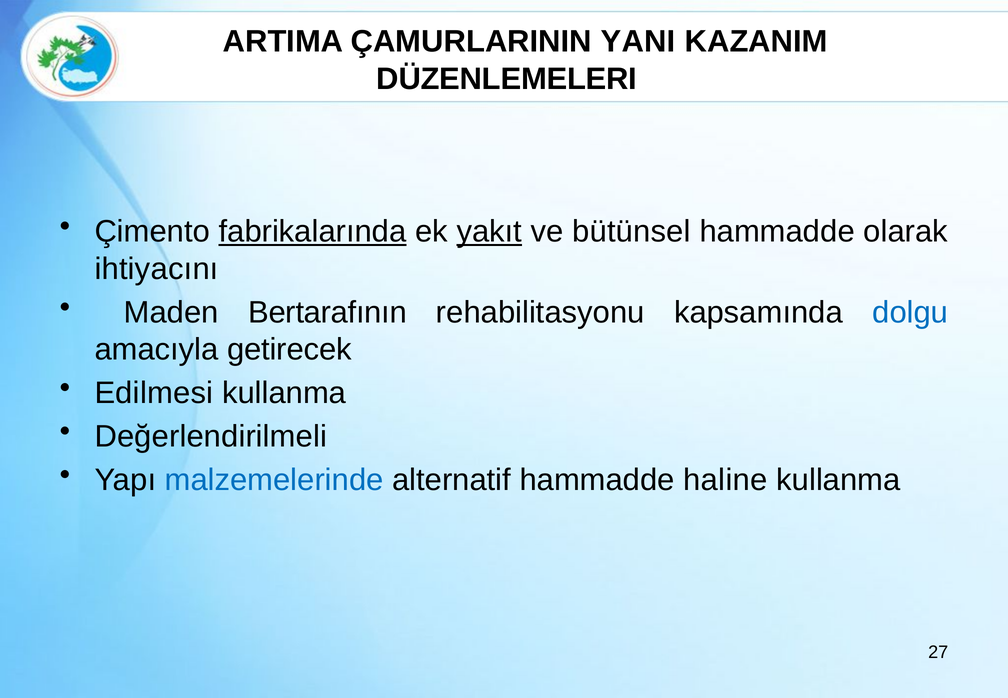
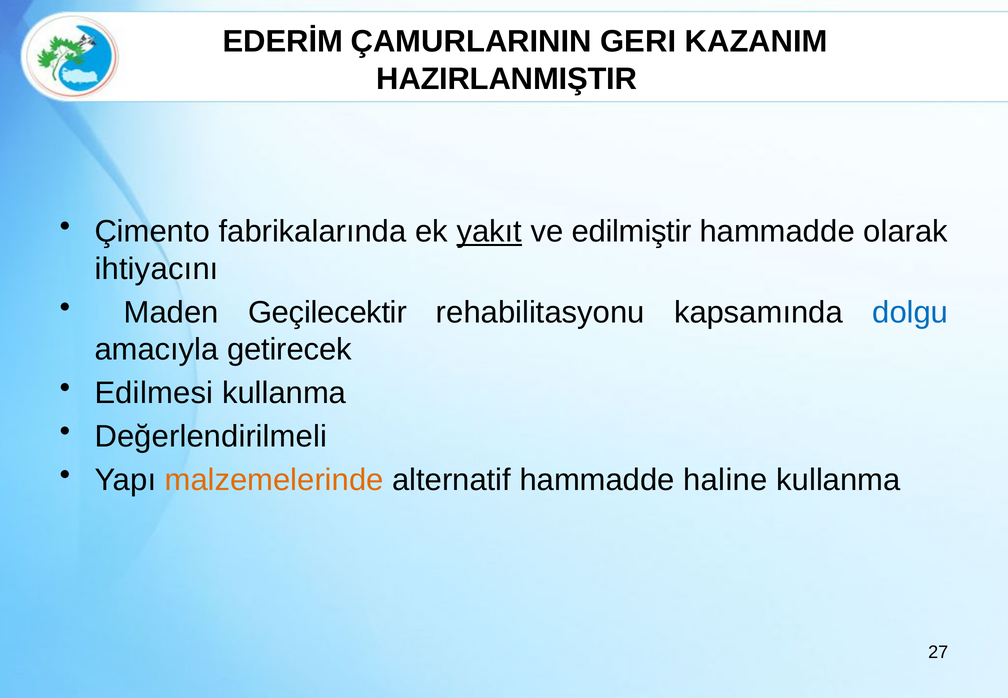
ARTIMA: ARTIMA -> EDERİM (283, 42)
YANI: YANI -> GERI (638, 42)
DÜZENLEMELERI: DÜZENLEMELERI -> HAZIRLANMIŞTIR (507, 79)
fabrikalarında underline: present -> none (313, 232)
bütünsel: bütünsel -> edilmiştir (632, 232)
Bertarafının: Bertarafının -> Geçilecektir (328, 312)
malzemelerinde colour: blue -> orange (274, 480)
